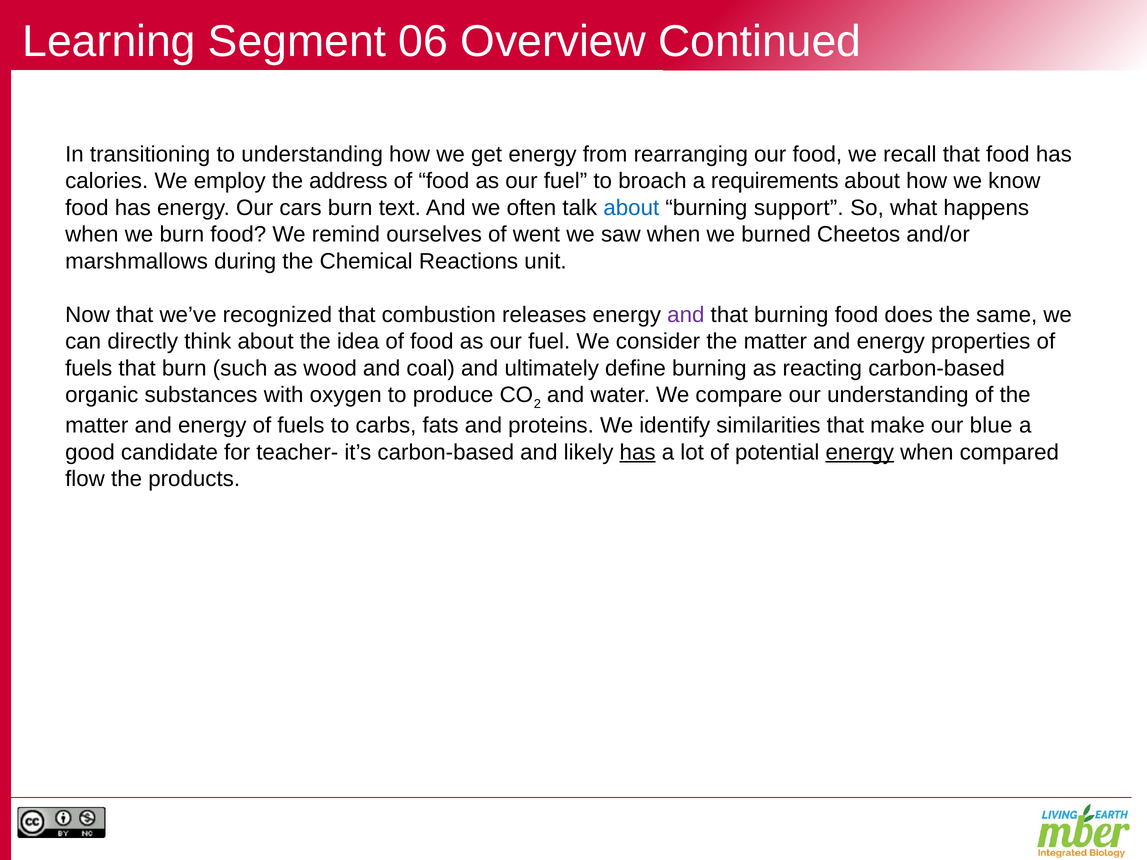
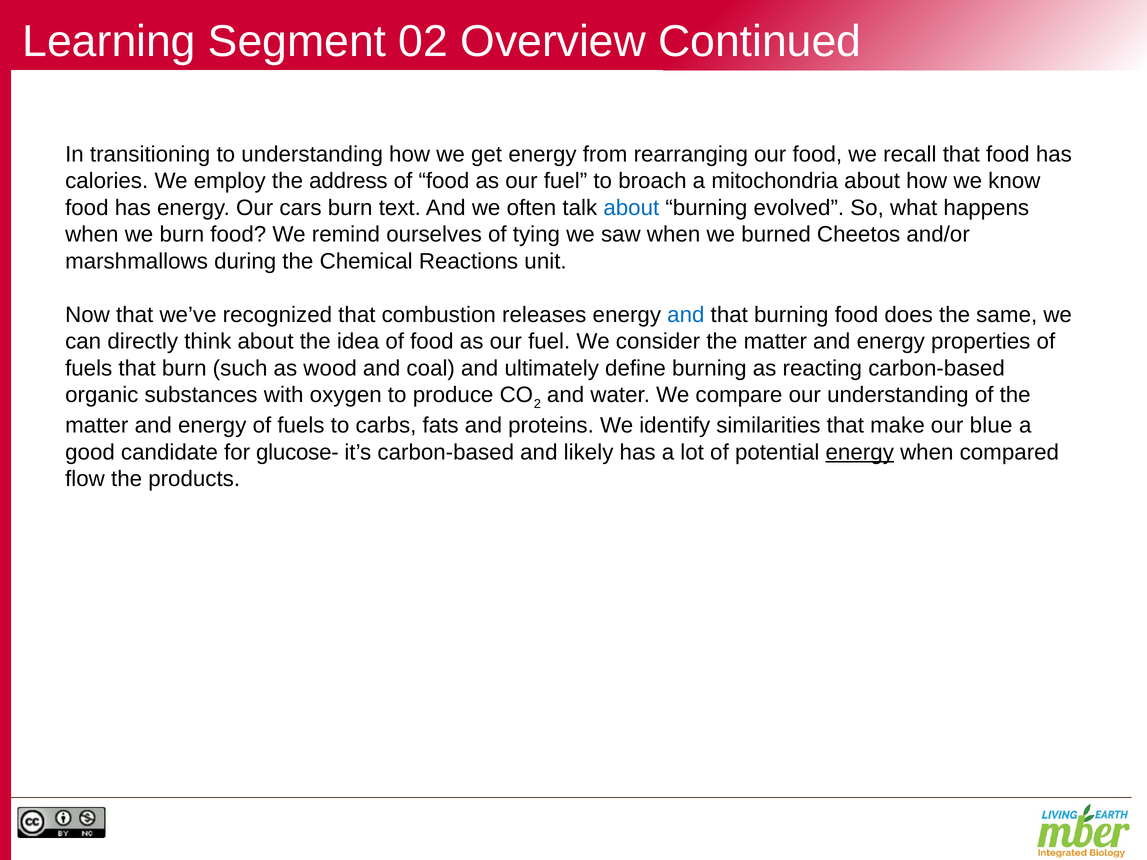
06: 06 -> 02 (423, 41)
requirements: requirements -> mitochondria (775, 181)
support: support -> evolved (799, 208)
went: went -> tying (536, 235)
and colour: purple -> blue (686, 315)
teacher-: teacher- -> glucose- (297, 452)
has underline: present -> none (638, 452)
